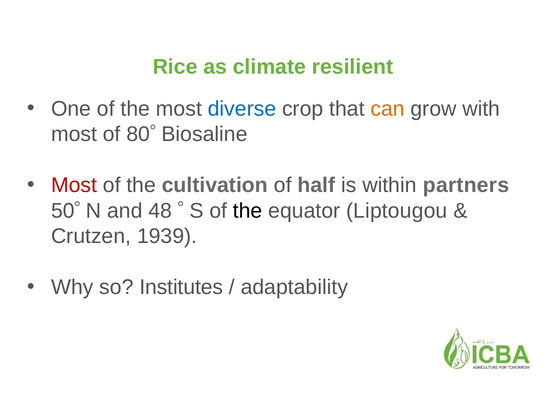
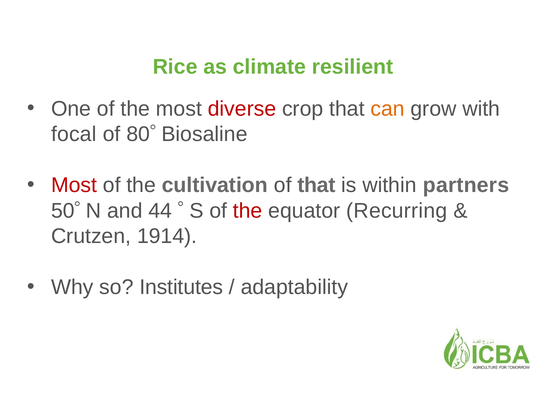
diverse colour: blue -> red (242, 109)
most: most -> focal (74, 134)
of half: half -> that (317, 185)
48: 48 -> 44 (160, 210)
the colour: black -> red (248, 210)
Liptougou: Liptougou -> Recurring (397, 210)
1939: 1939 -> 1914 (167, 236)
